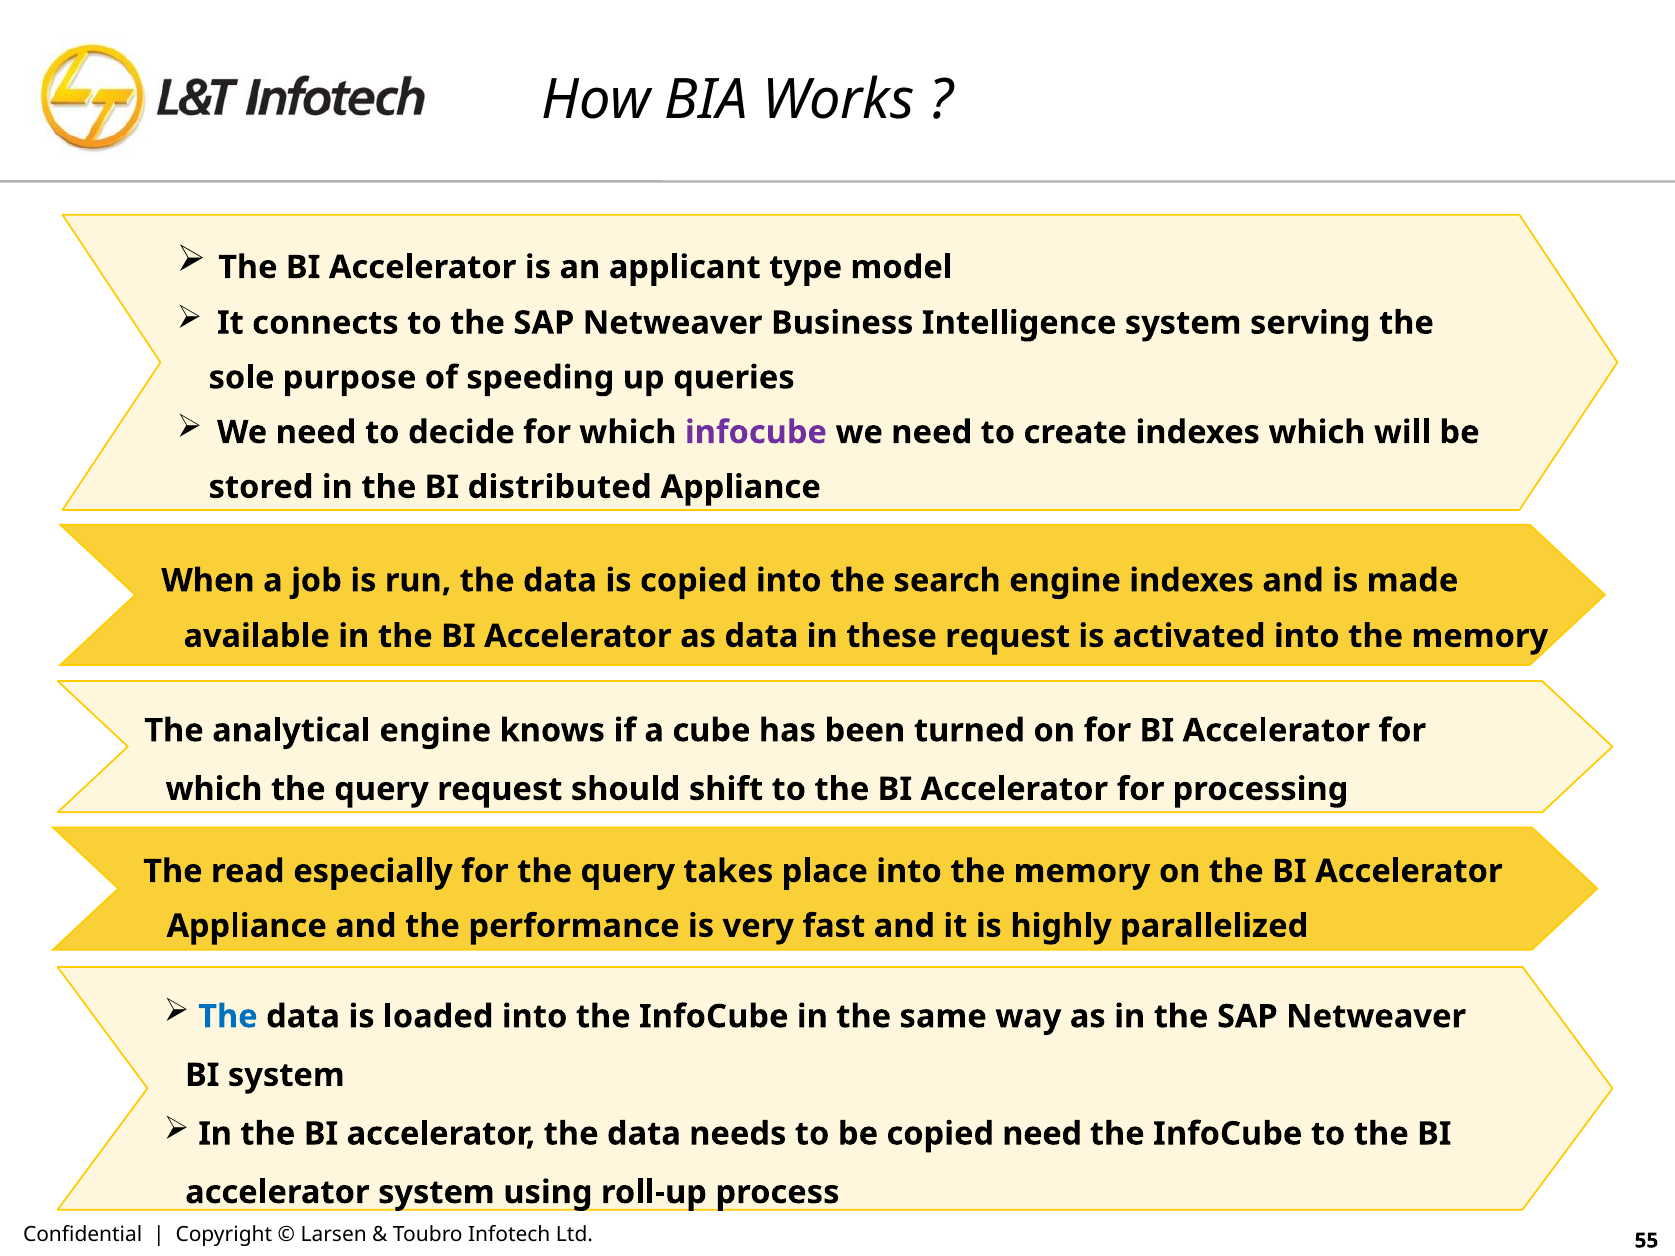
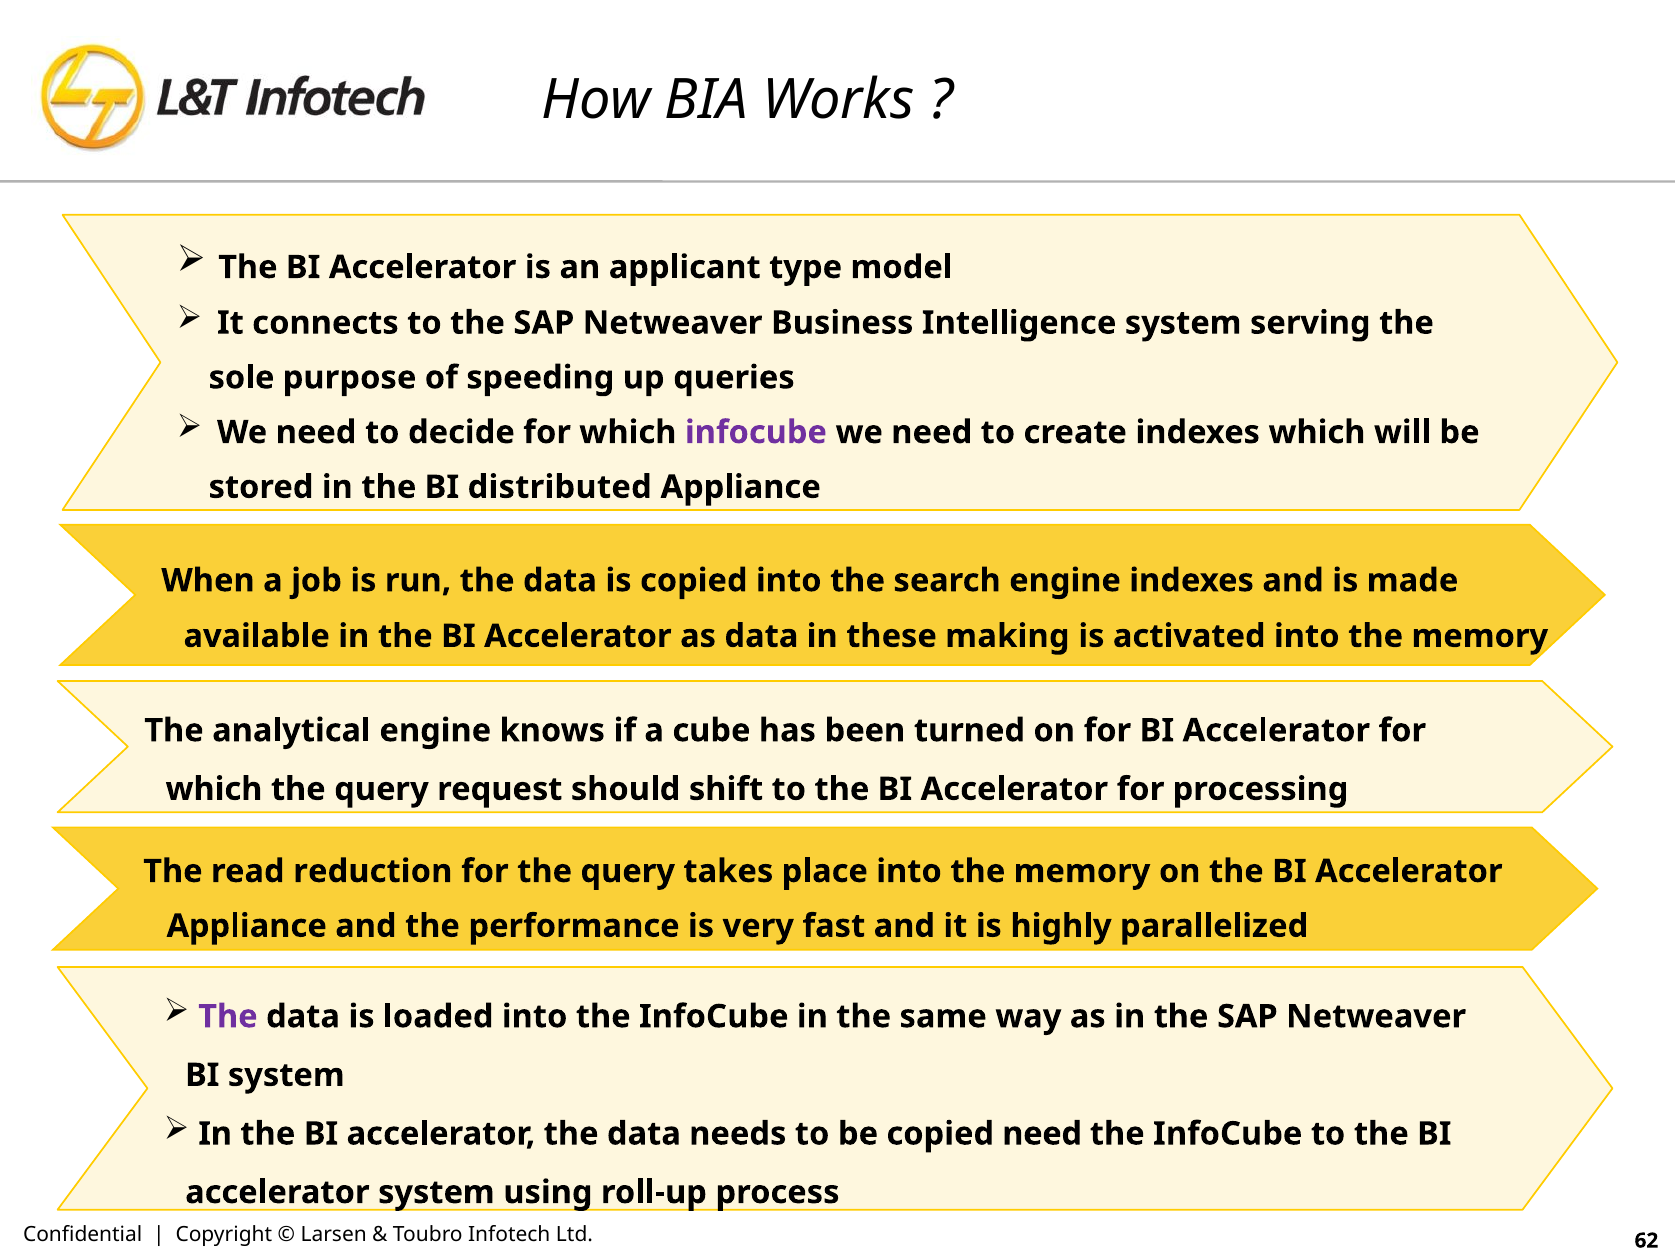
these request: request -> making (1007, 636)
especially: especially -> reduction (373, 871)
The colour: blue -> purple (228, 1017)
55: 55 -> 62 (1646, 1241)
